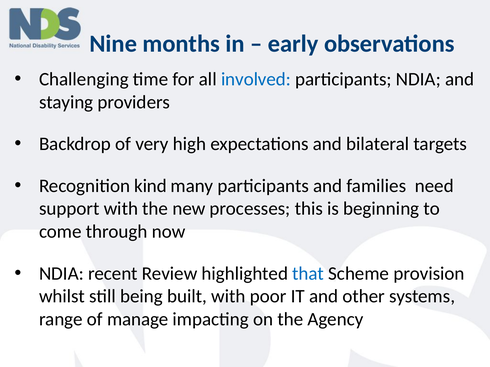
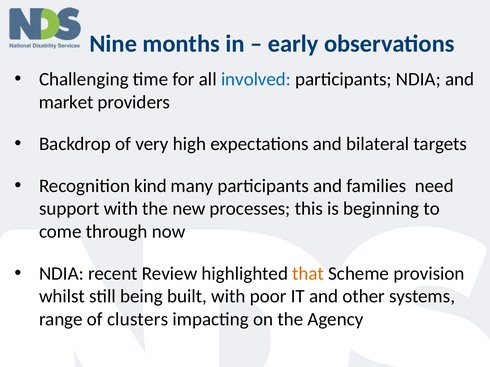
staying: staying -> market (66, 102)
that colour: blue -> orange (308, 274)
manage: manage -> clusters (138, 320)
